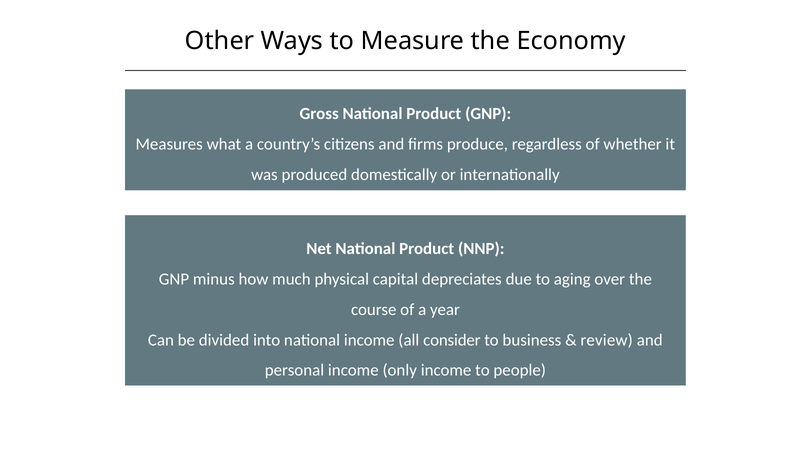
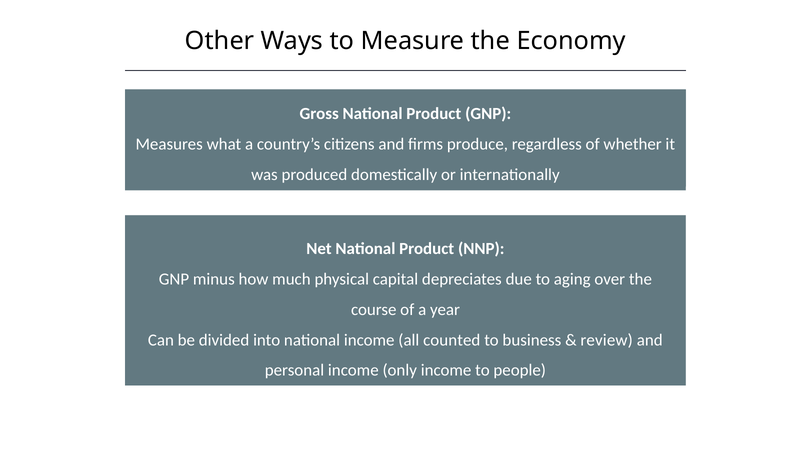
consider: consider -> counted (452, 340)
